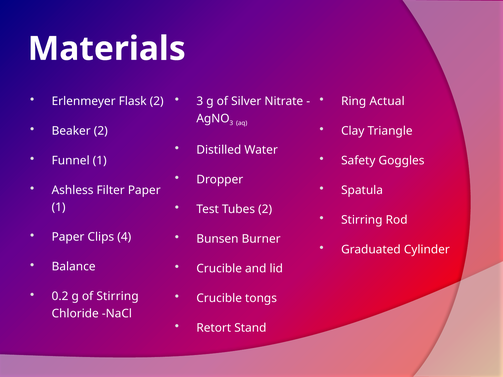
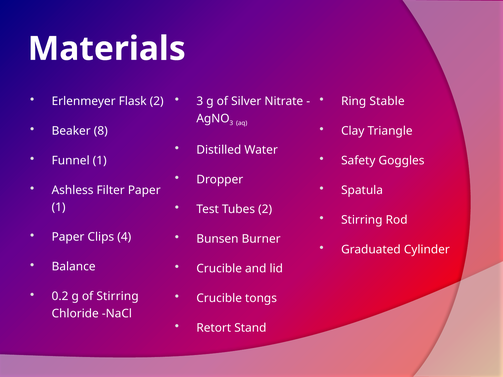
Actual: Actual -> Stable (387, 101)
Beaker 2: 2 -> 8 (101, 131)
